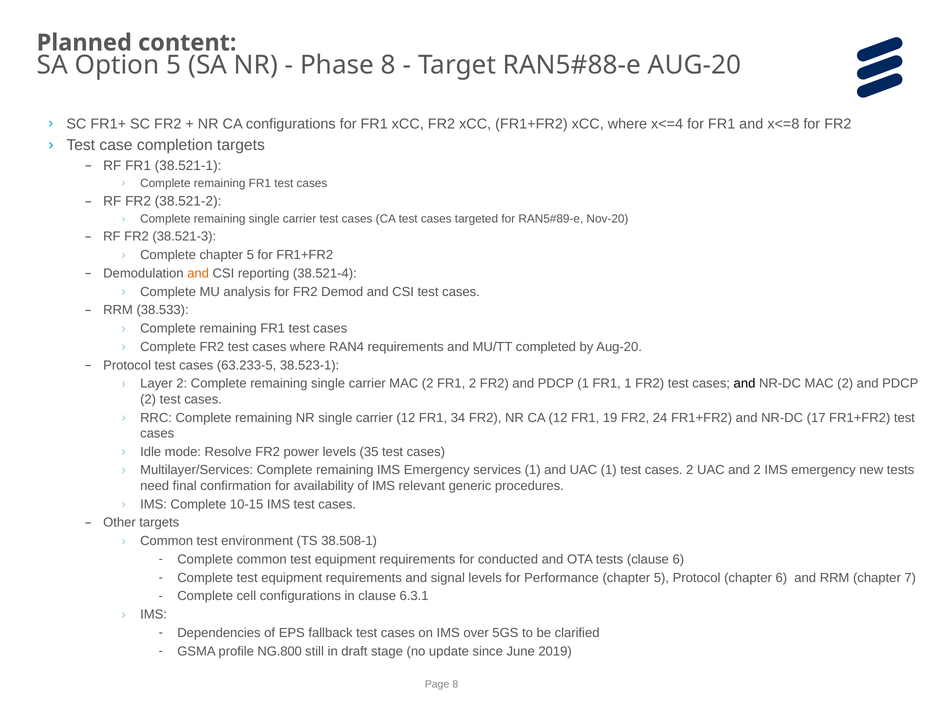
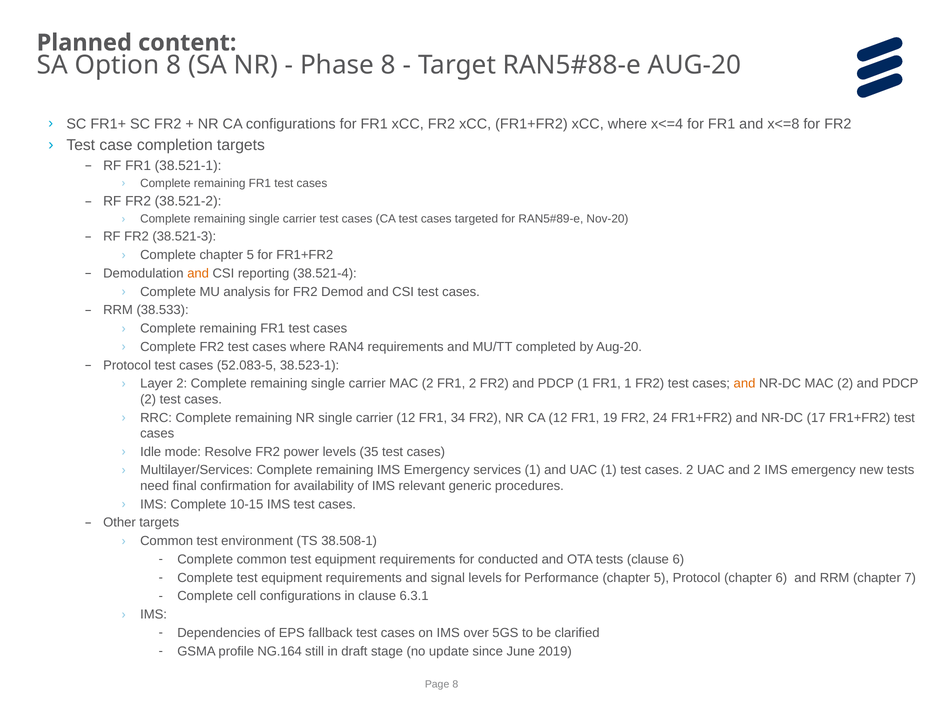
Option 5: 5 -> 8 (174, 65)
63.233-5: 63.233-5 -> 52.083-5 (247, 365)
and colour: black -> orange (745, 383)
NG.800: NG.800 -> NG.164 (280, 651)
